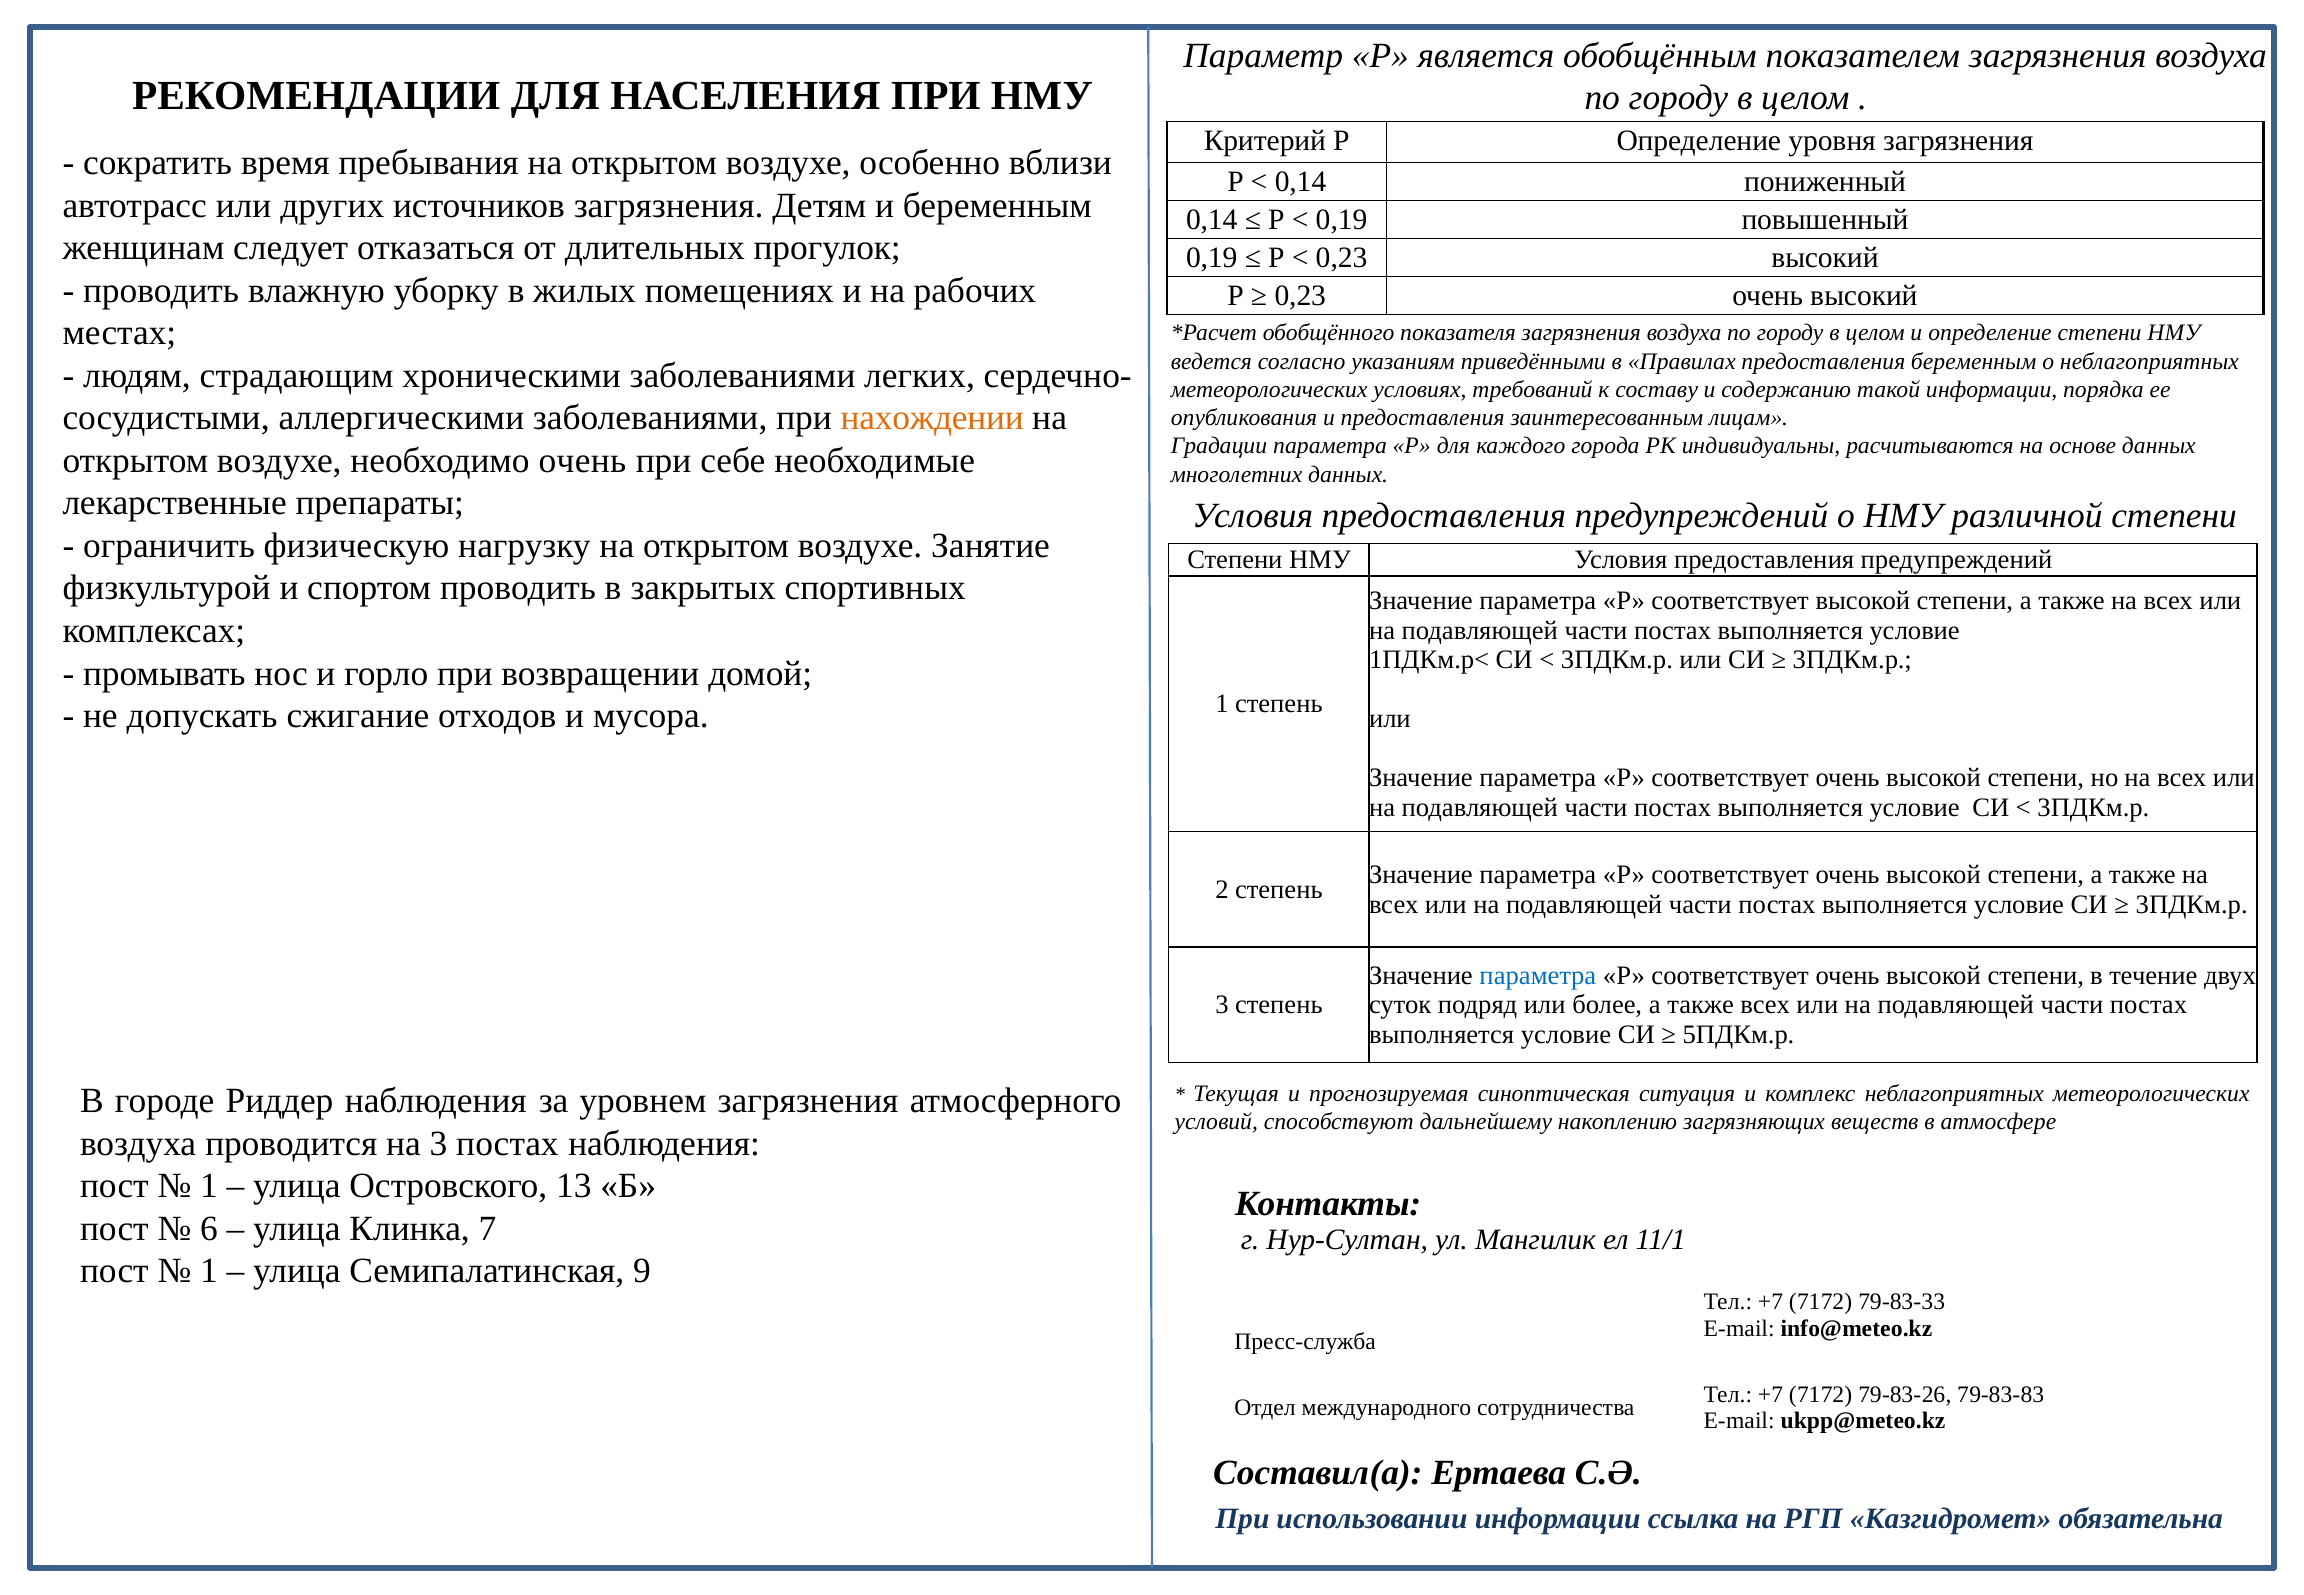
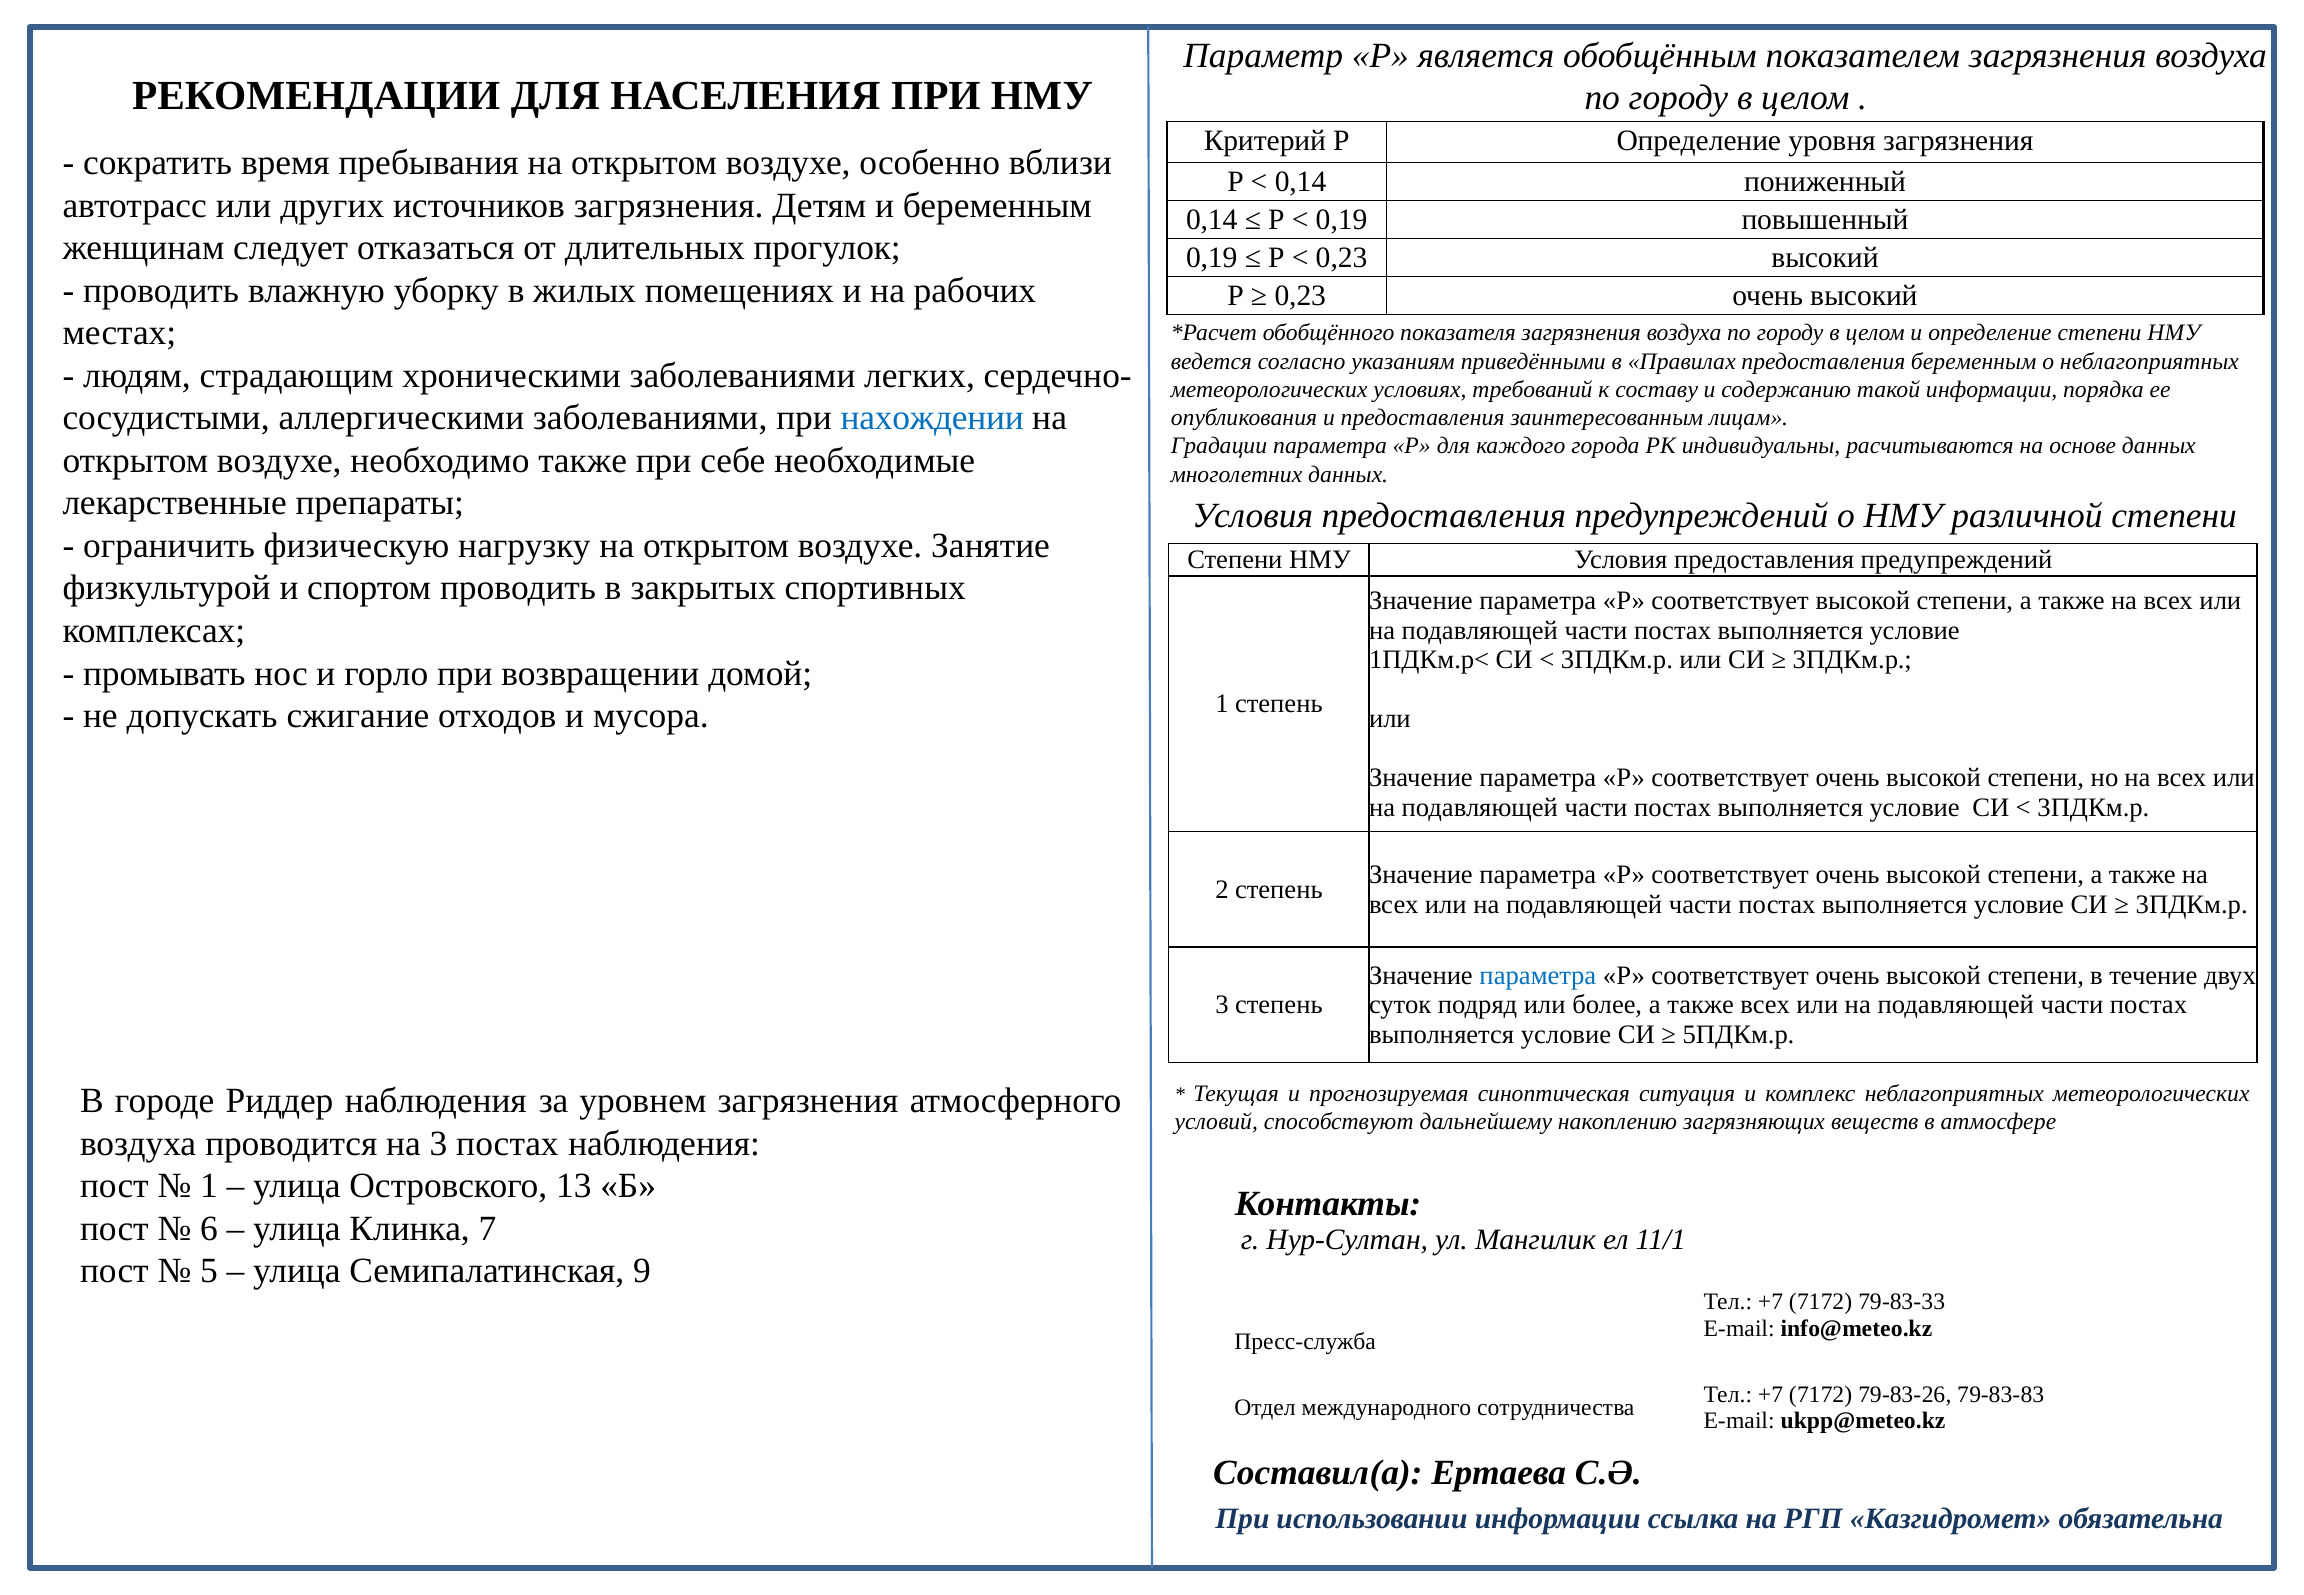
нахождении colour: orange -> blue (932, 418)
необходимо очень: очень -> также (583, 461)
1: 1 -> 5 (209, 1271)
